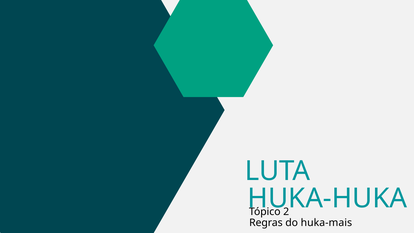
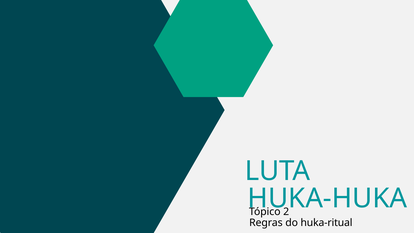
huka-mais: huka-mais -> huka-ritual (326, 223)
